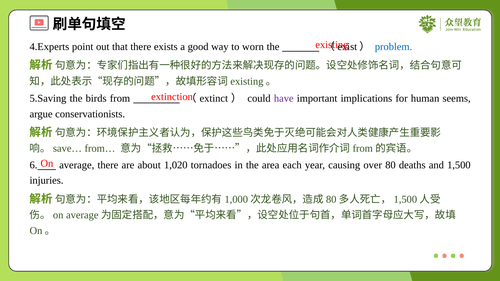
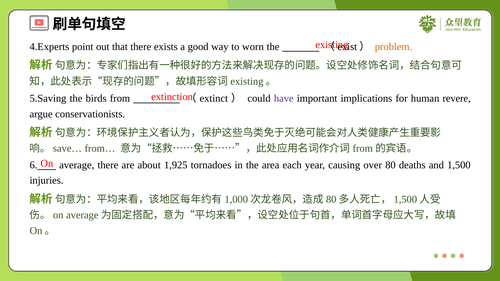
problem colour: blue -> orange (394, 47)
seems: seems -> revere (457, 98)
1,020: 1,020 -> 1,925 (176, 165)
